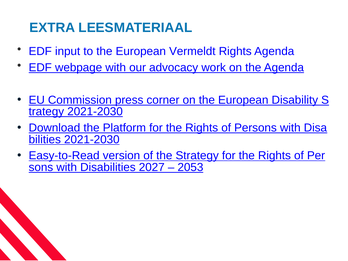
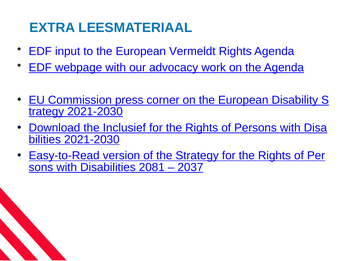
Platform: Platform -> Inclusief (124, 128)
2027: 2027 -> 2081 (152, 167)
2053: 2053 -> 2037 (190, 167)
